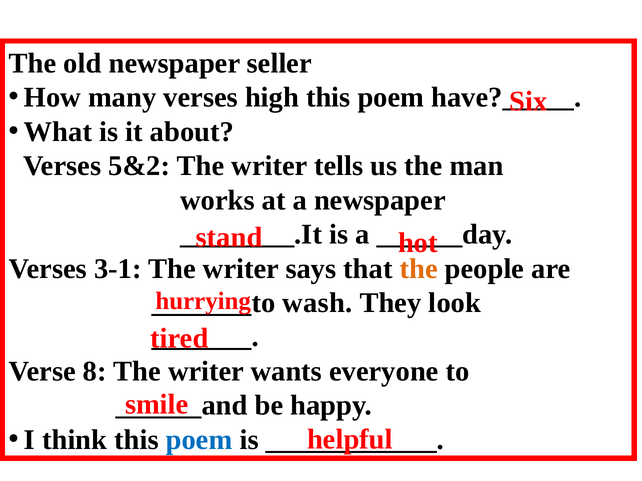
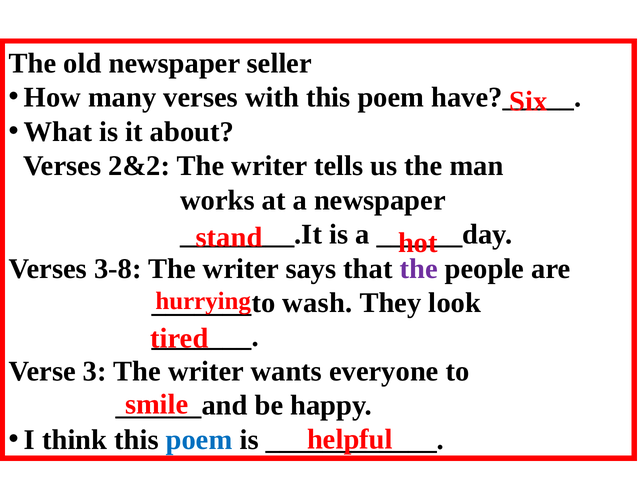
high: high -> with (272, 98)
5&2: 5&2 -> 2&2 (139, 166)
3-1: 3-1 -> 3-8 (118, 269)
the colour: orange -> purple (419, 269)
8: 8 -> 3 (95, 372)
